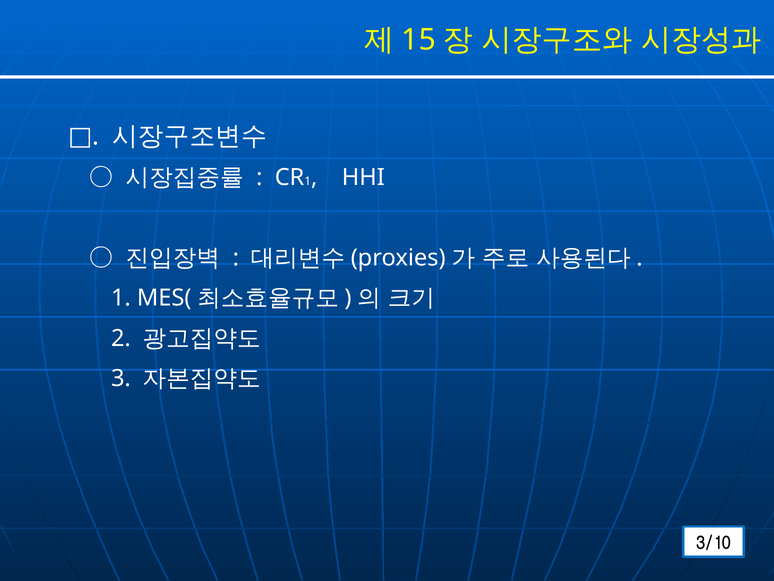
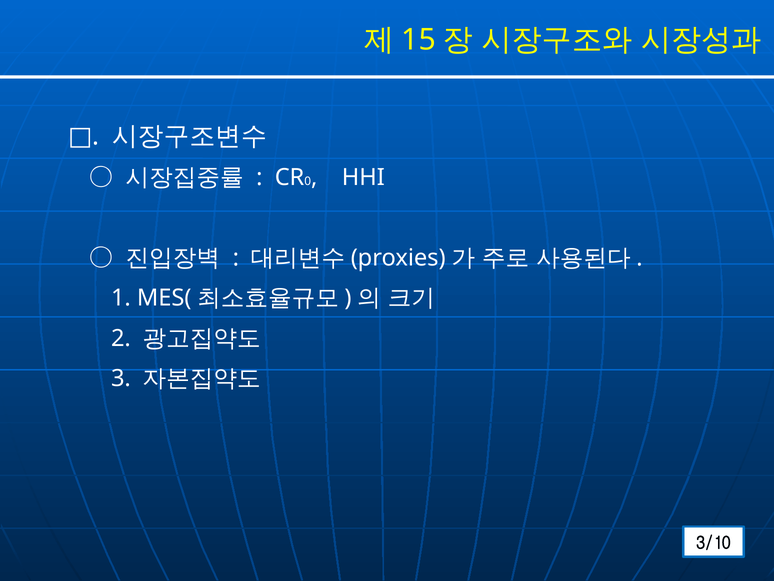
1: 1 -> 0 (308, 181)
